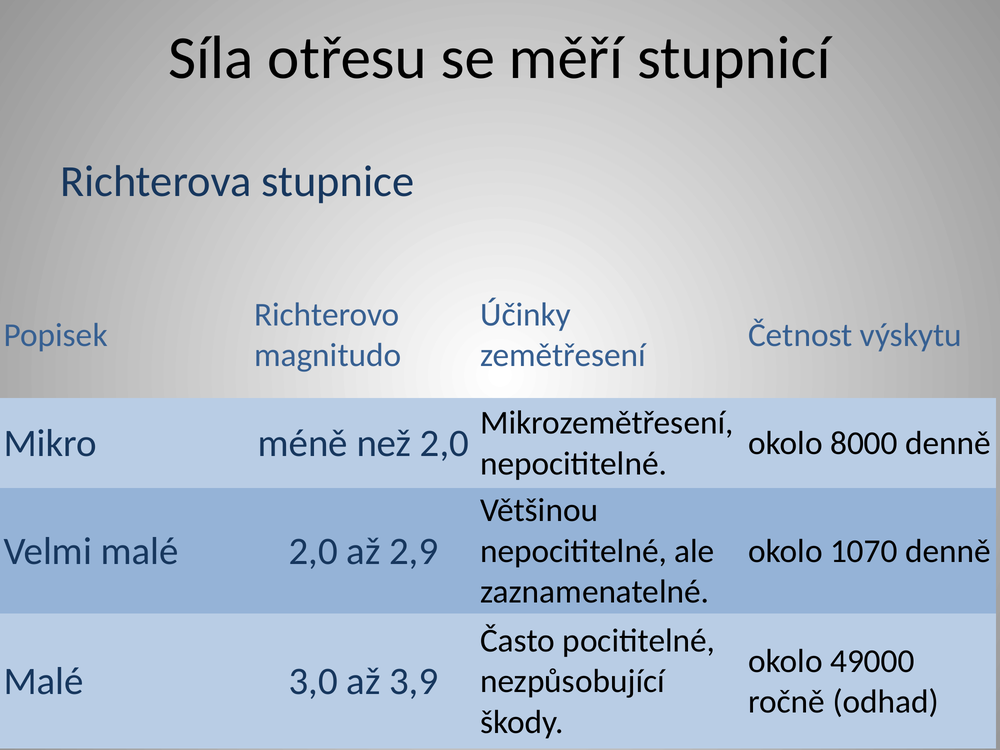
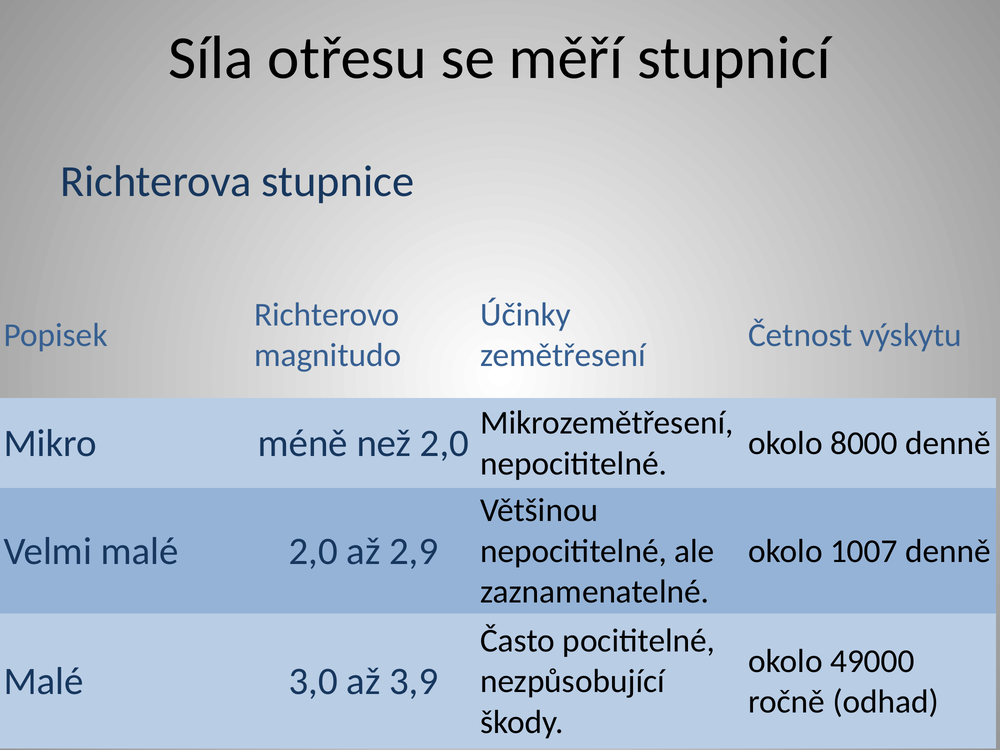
1070: 1070 -> 1007 (864, 551)
